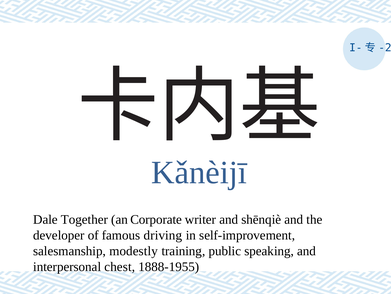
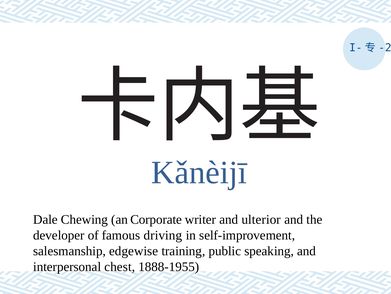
Together: Together -> Chewing (84, 219)
shēnqiè: shēnqiè -> ulterior (261, 219)
modestly: modestly -> edgewise (134, 250)
